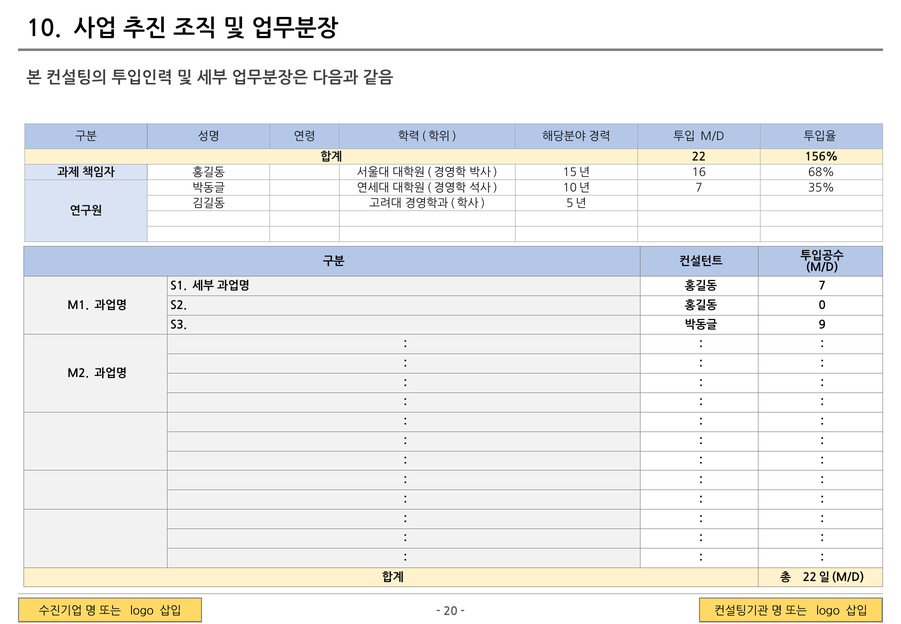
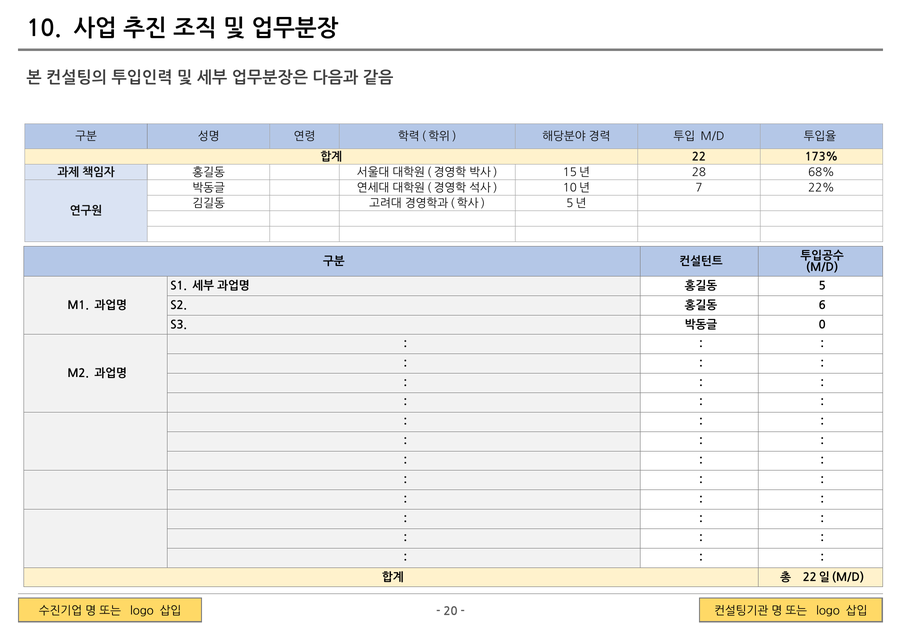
156%: 156% -> 173% (821, 157)
16: 16 -> 28 (699, 172)
35%: 35% -> 22% (821, 188)
7: 7 -> 5 (822, 286)
0: 0 -> 6 (822, 305)
9: 9 -> 0 (822, 325)
